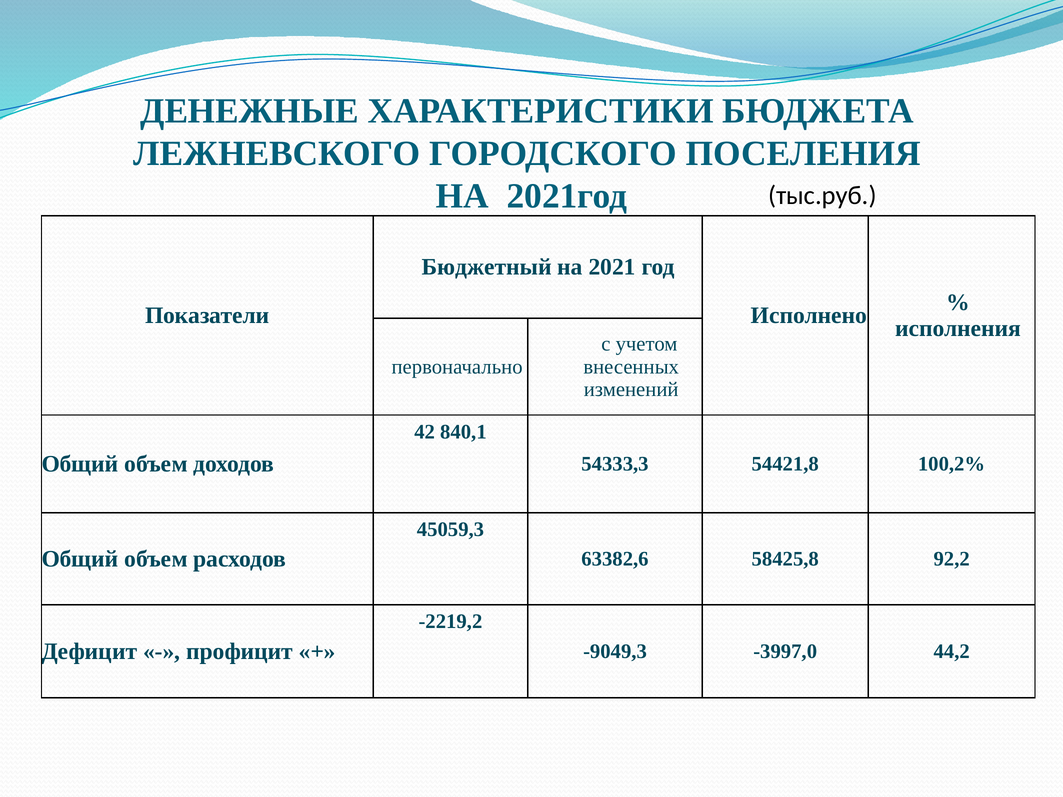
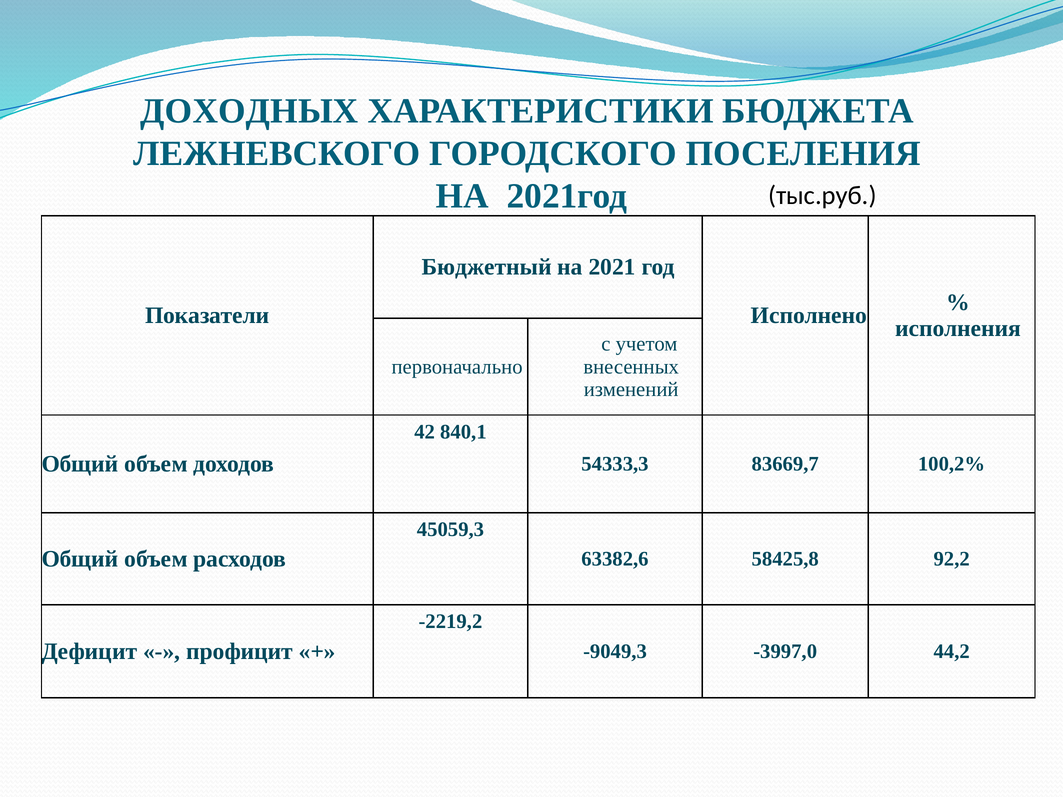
ДЕНЕЖНЫЕ: ДЕНЕЖНЫЕ -> ДОХОДНЫХ (249, 111)
54421,8: 54421,8 -> 83669,7 (785, 464)
